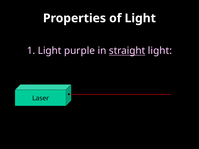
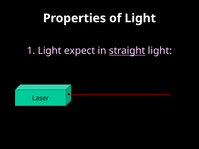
purple: purple -> expect (80, 51)
